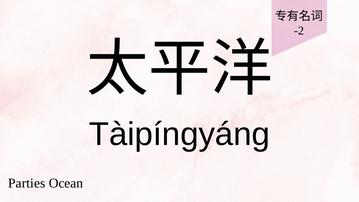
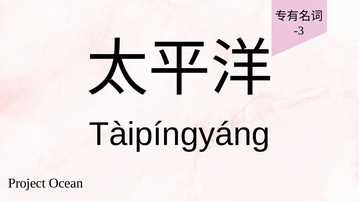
-2: -2 -> -3 (299, 31)
Parties: Parties -> Project (27, 183)
